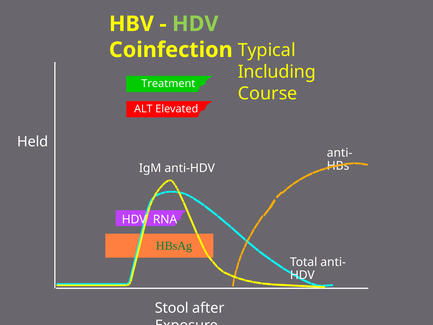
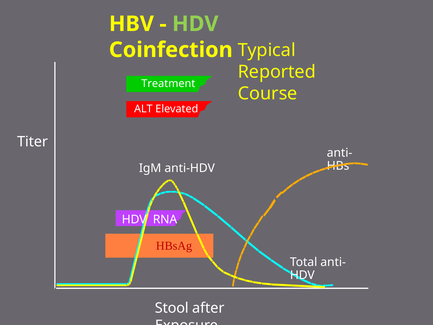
Including: Including -> Reported (277, 72)
Held: Held -> Titer (33, 142)
HBsAg colour: green -> red (174, 246)
